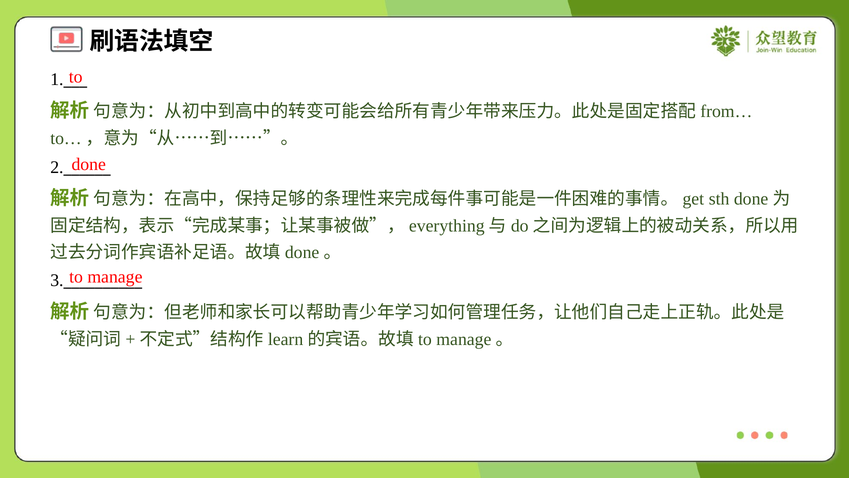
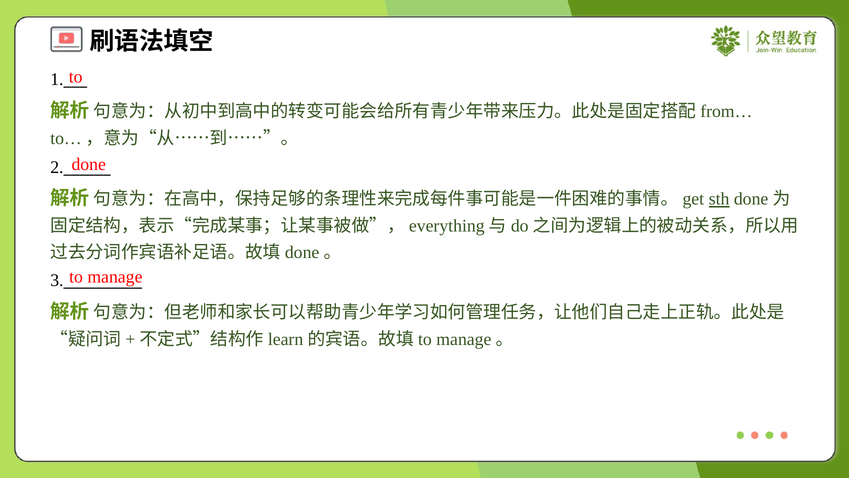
sth underline: none -> present (719, 199)
